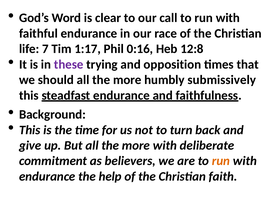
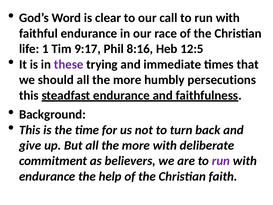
7: 7 -> 1 (45, 49)
1:17: 1:17 -> 9:17 (88, 49)
0:16: 0:16 -> 8:16 (140, 49)
12:8: 12:8 -> 12:5 (192, 49)
opposition: opposition -> immediate (172, 64)
submissively: submissively -> persecutions (222, 80)
run colour: orange -> purple (221, 161)
